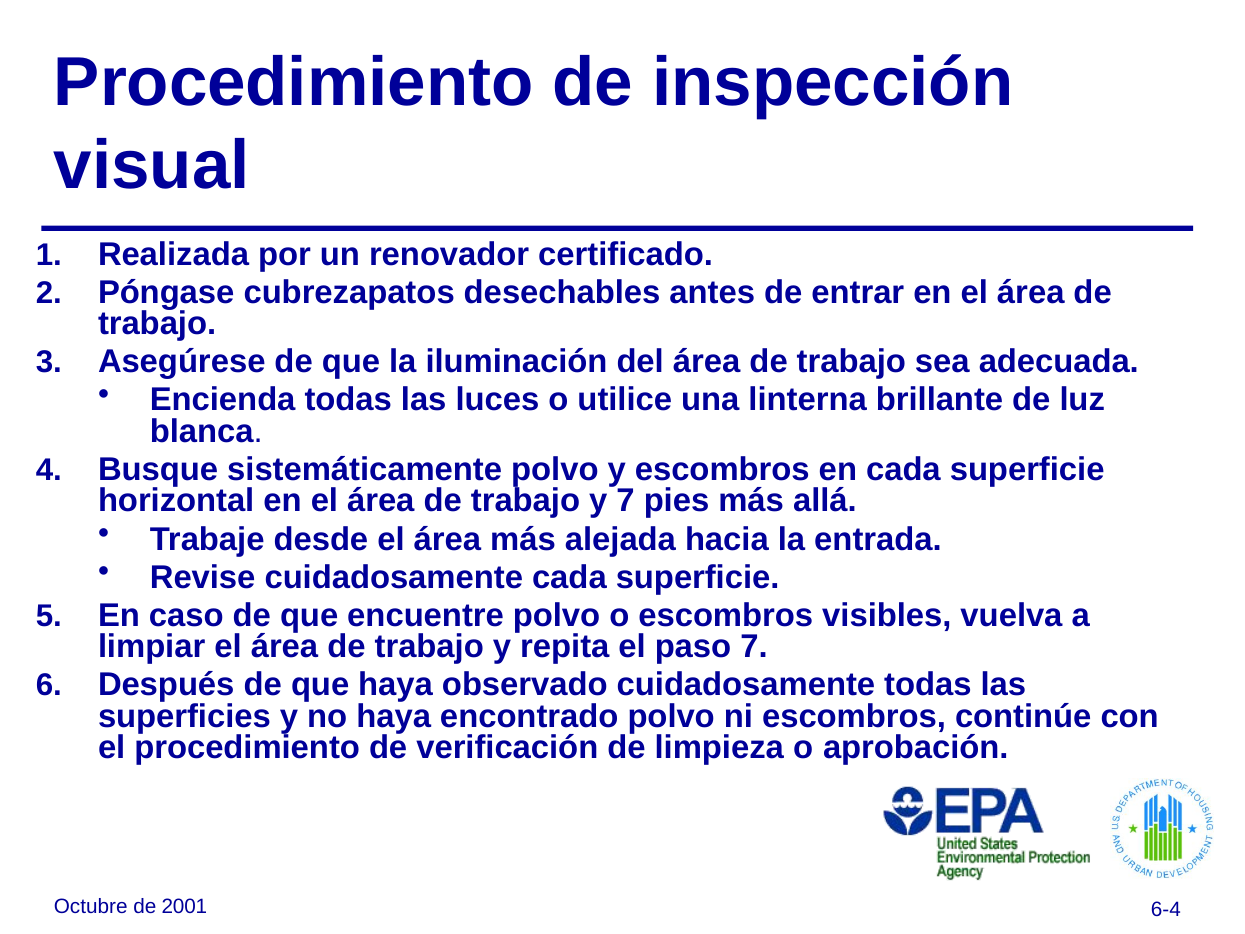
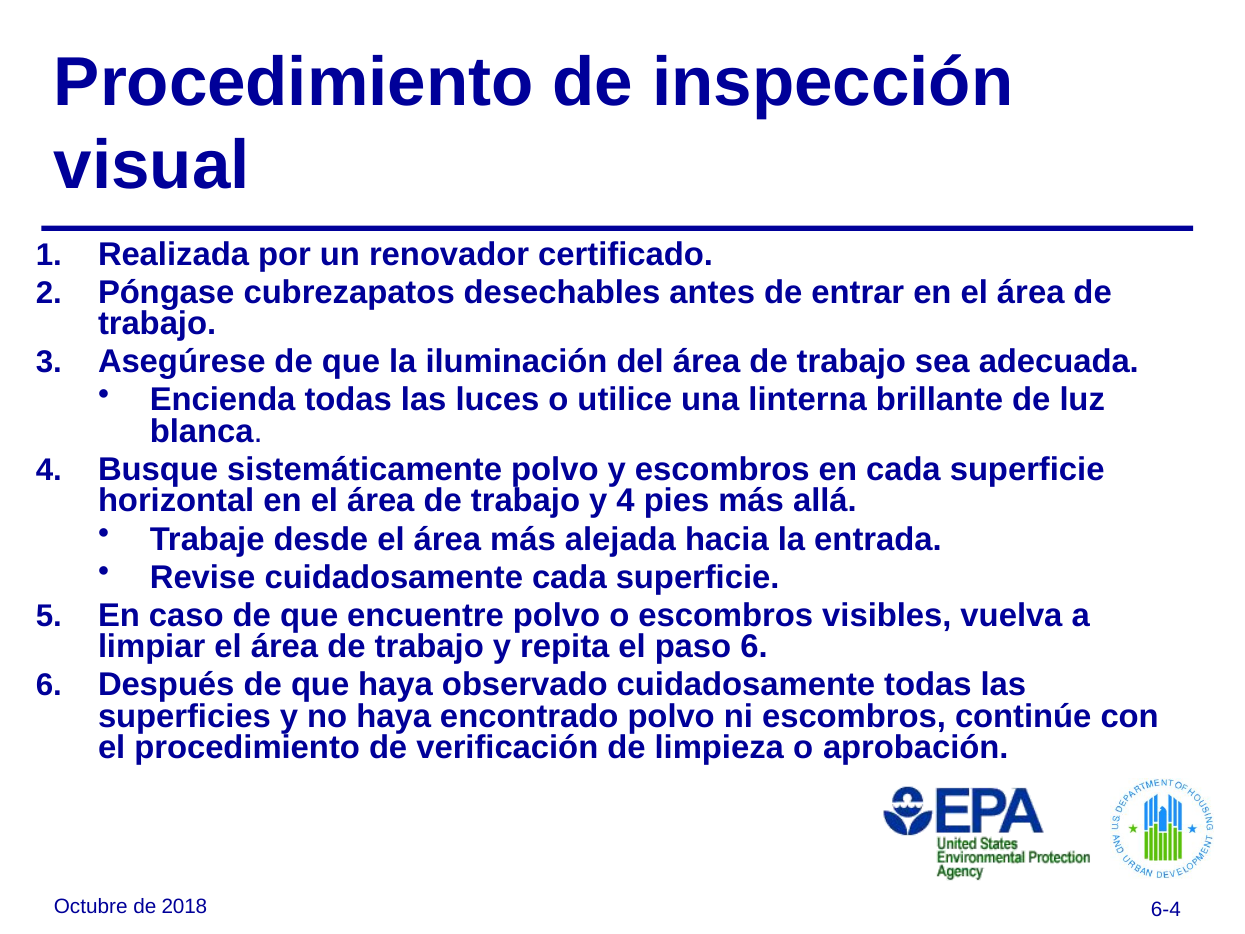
y 7: 7 -> 4 (626, 501)
paso 7: 7 -> 6 (754, 647)
2001: 2001 -> 2018 (184, 907)
